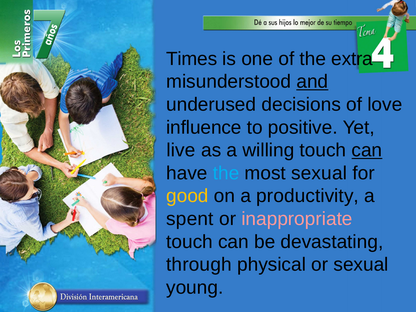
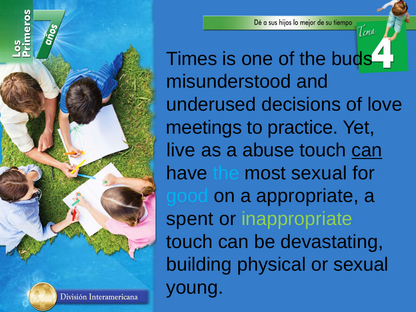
extra: extra -> buds (352, 59)
and underline: present -> none (312, 82)
influence: influence -> meetings (204, 127)
positive: positive -> practice (303, 127)
willing: willing -> abuse (268, 150)
good colour: yellow -> light blue (187, 196)
productivity: productivity -> appropriate (308, 196)
inappropriate colour: pink -> light green (297, 219)
through: through -> building (199, 265)
